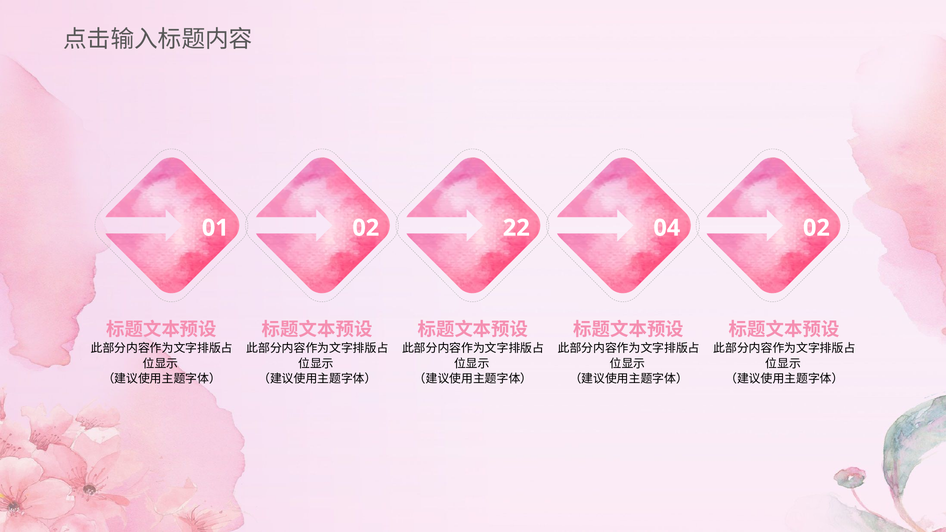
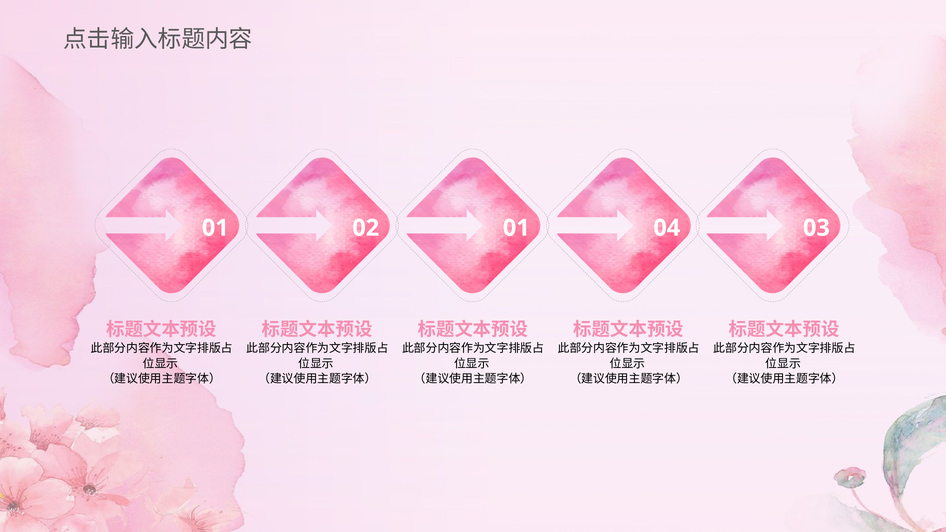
02 22: 22 -> 01 (516, 228)
04 02: 02 -> 03 (816, 228)
